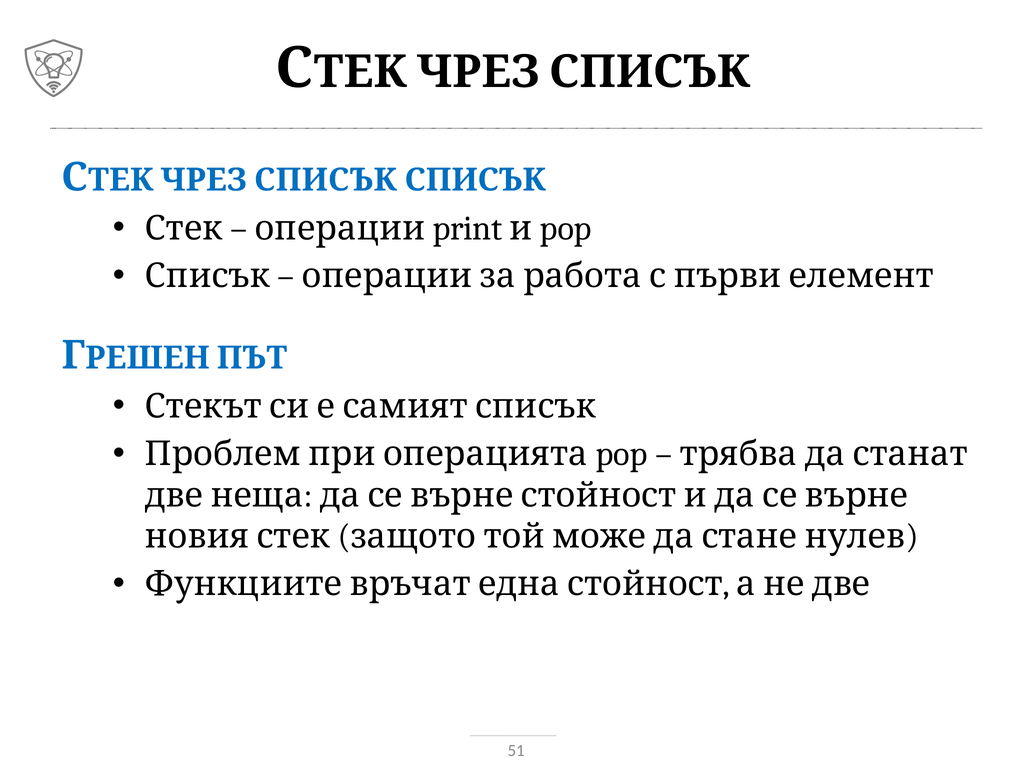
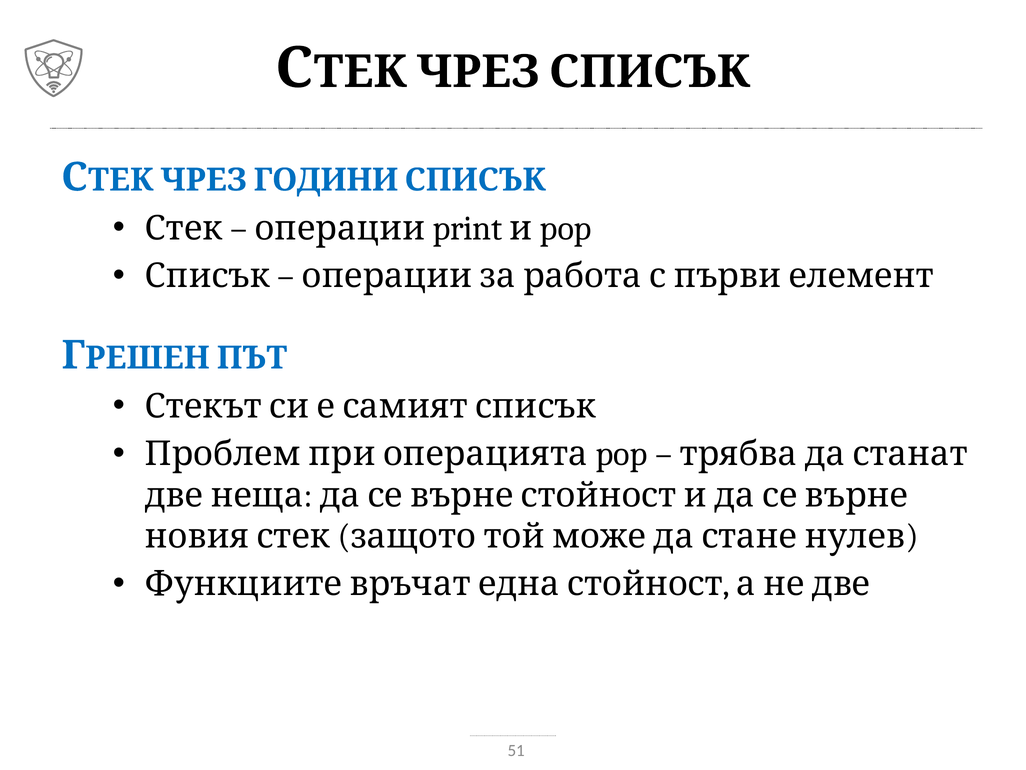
СПИСЪК: СПИСЪК -> ГОДИНИ (326, 180)
